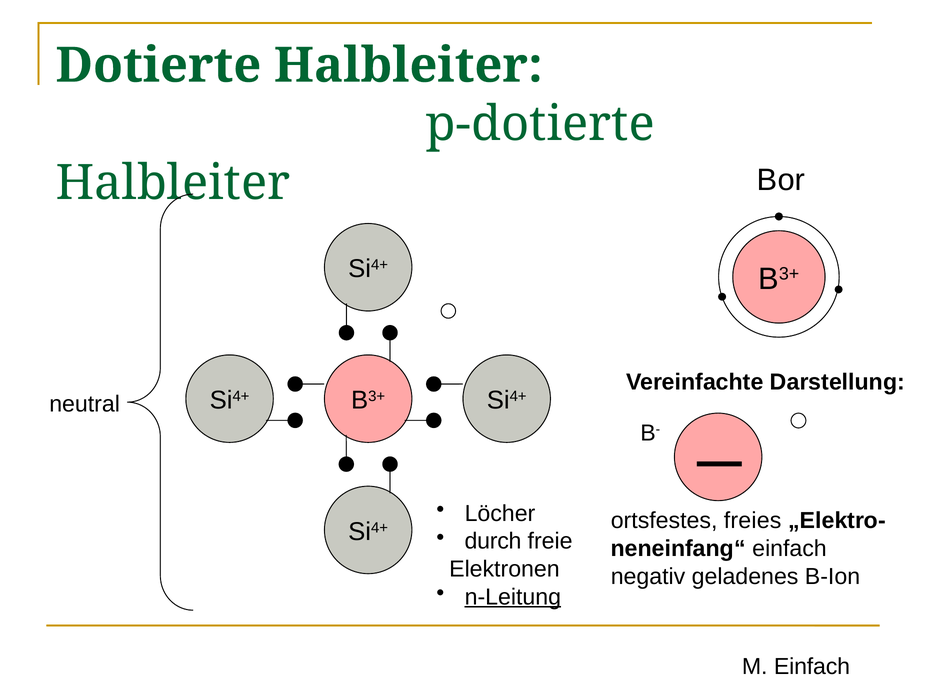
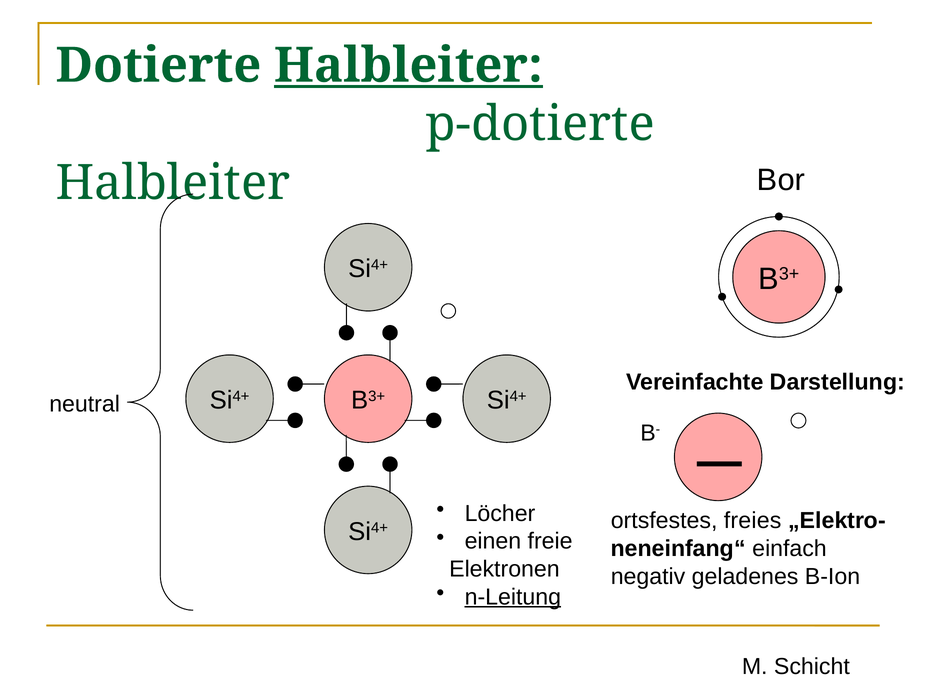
Halbleiter underline: none -> present (408, 66)
durch: durch -> einen (493, 541)
M Einfach: Einfach -> Schicht (812, 666)
